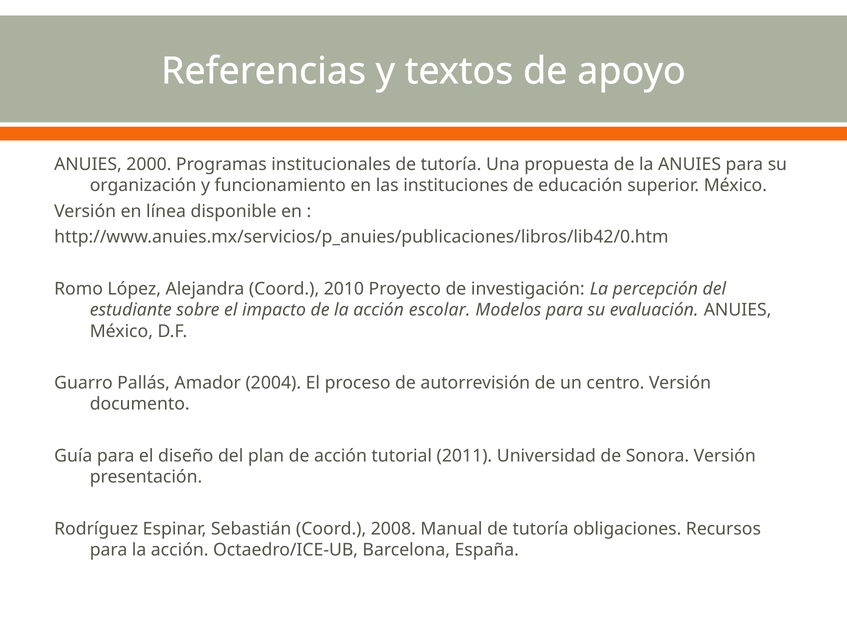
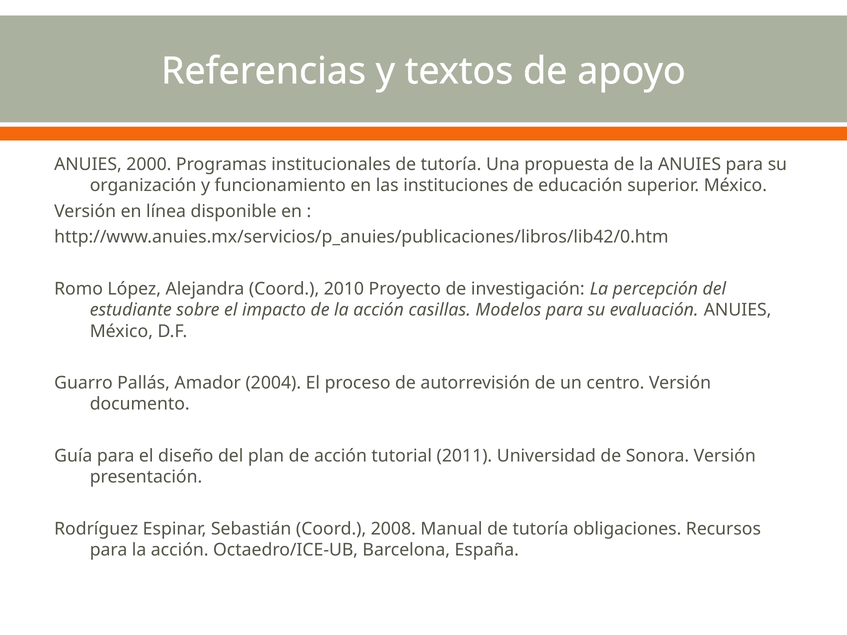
escolar: escolar -> casillas (440, 310)
